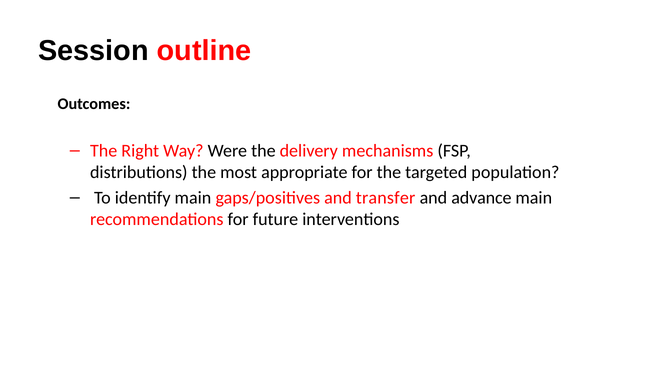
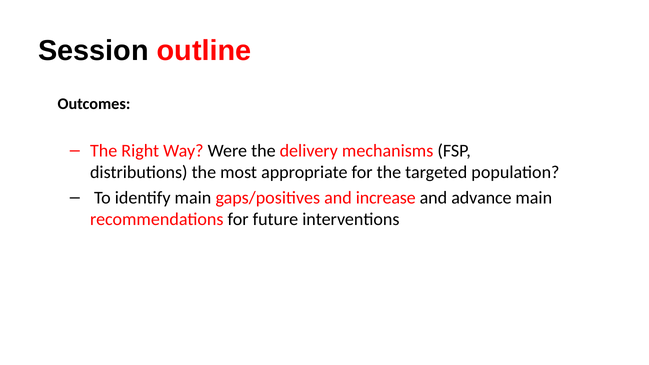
transfer: transfer -> increase (386, 198)
